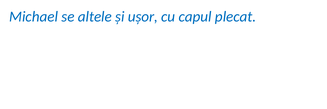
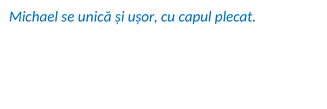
altele: altele -> unică (95, 17)
